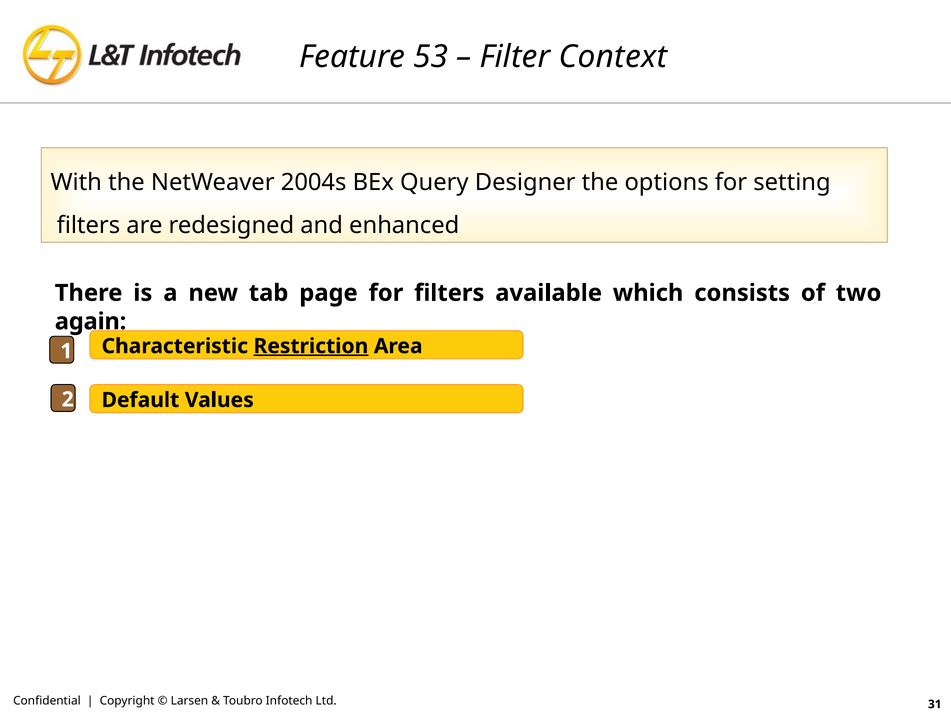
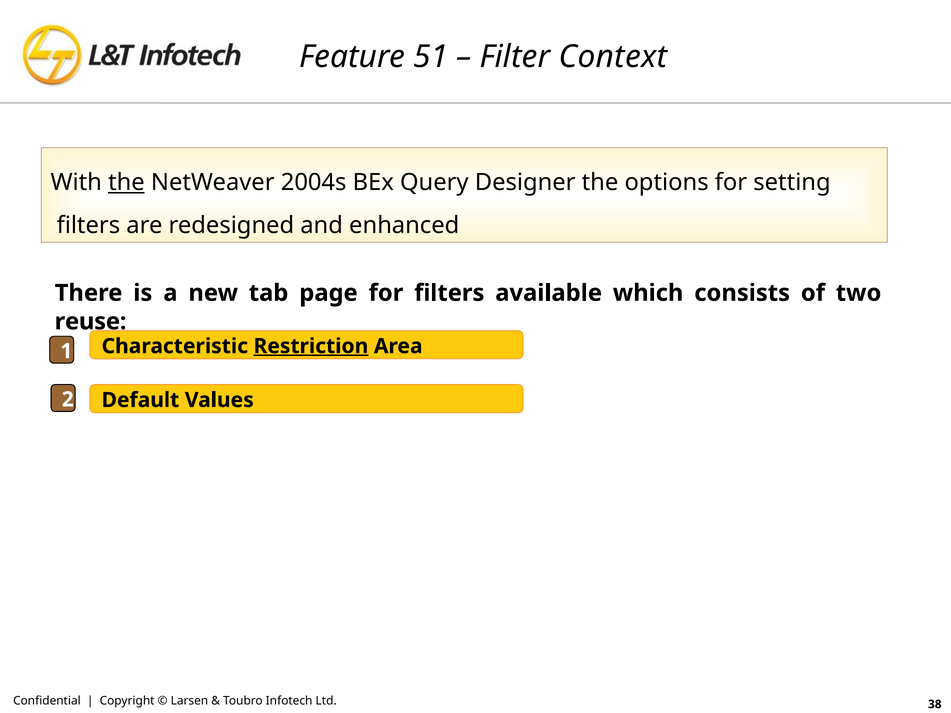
53: 53 -> 51 (431, 57)
the underline: none -> present (126, 182)
again: again -> reuse (91, 322)
31: 31 -> 38 (935, 705)
